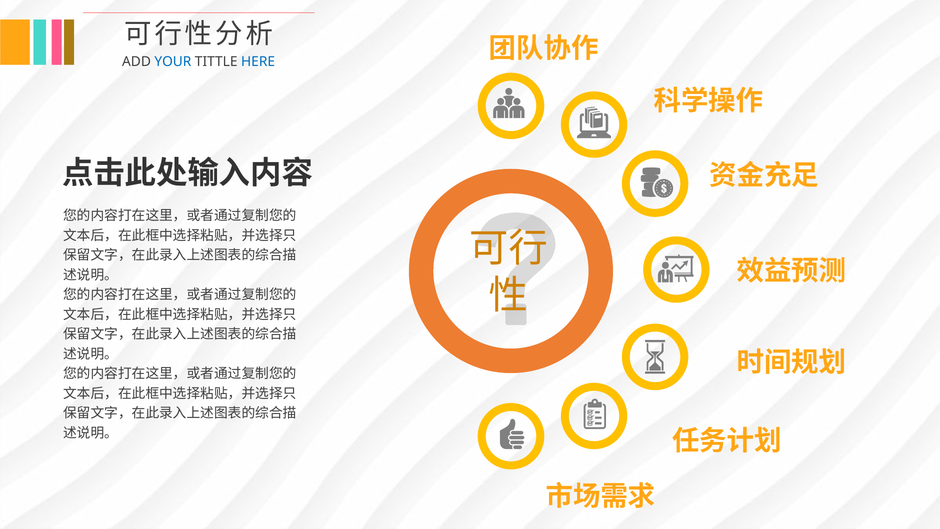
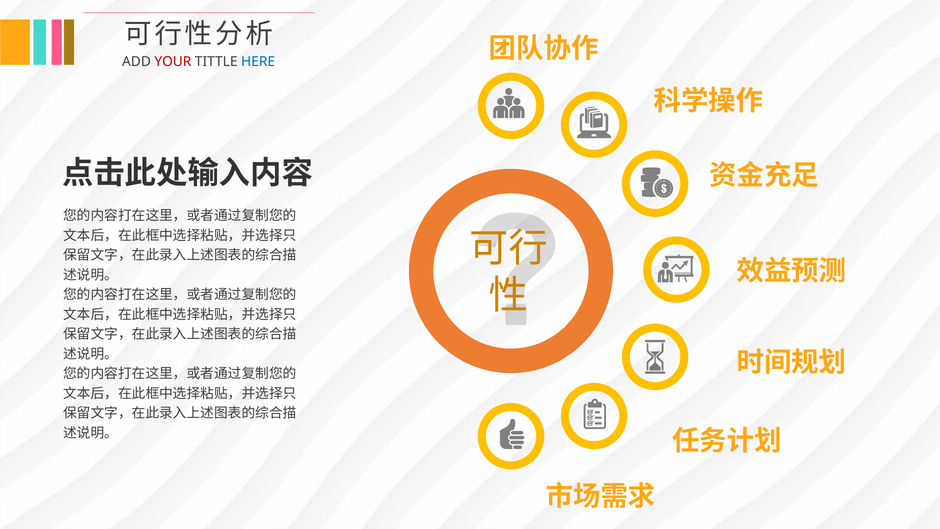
YOUR colour: blue -> red (173, 62)
